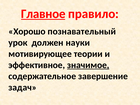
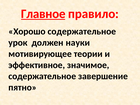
Хорошо познавательный: познавательный -> содержательное (82, 31)
значимое underline: present -> none (88, 65)
задач: задач -> пятно (23, 87)
